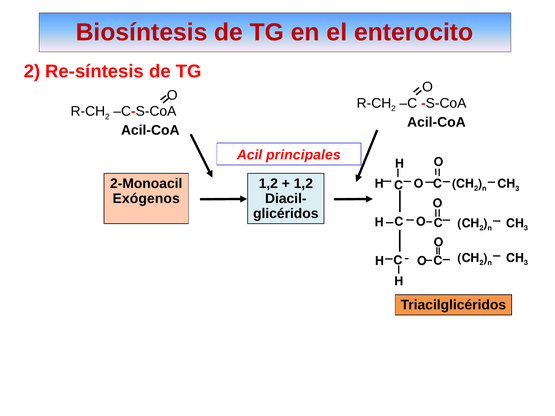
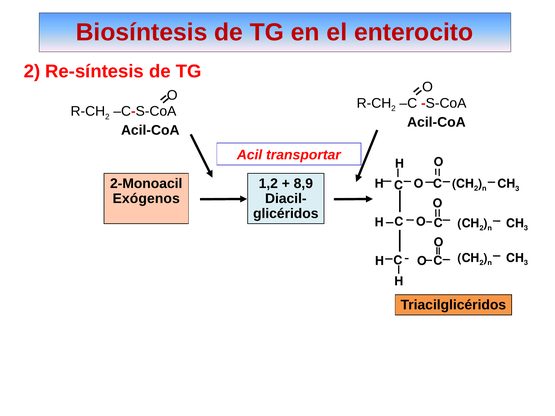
principales: principales -> transportar (303, 155)
1,2: 1,2 -> 8,9 (303, 184)
